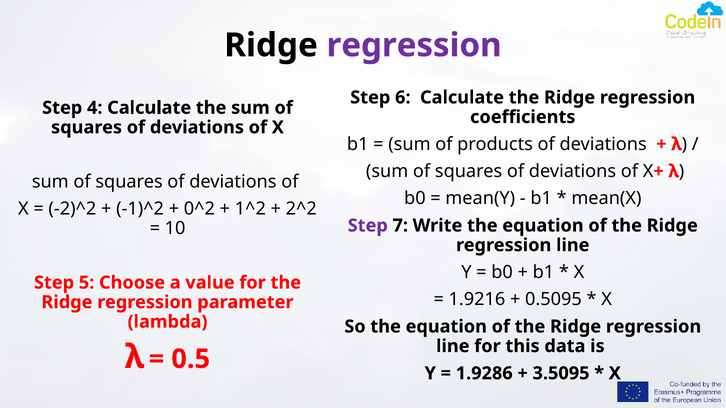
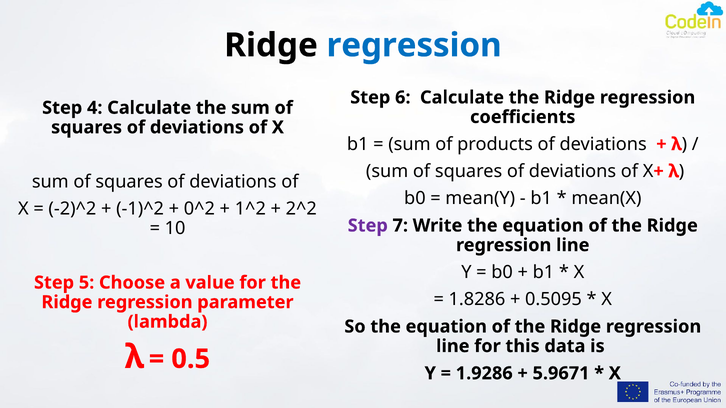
regression colour: purple -> blue (414, 45)
1.9216: 1.9216 -> 1.8286 (477, 300)
3.5095: 3.5095 -> 5.9671 (561, 374)
